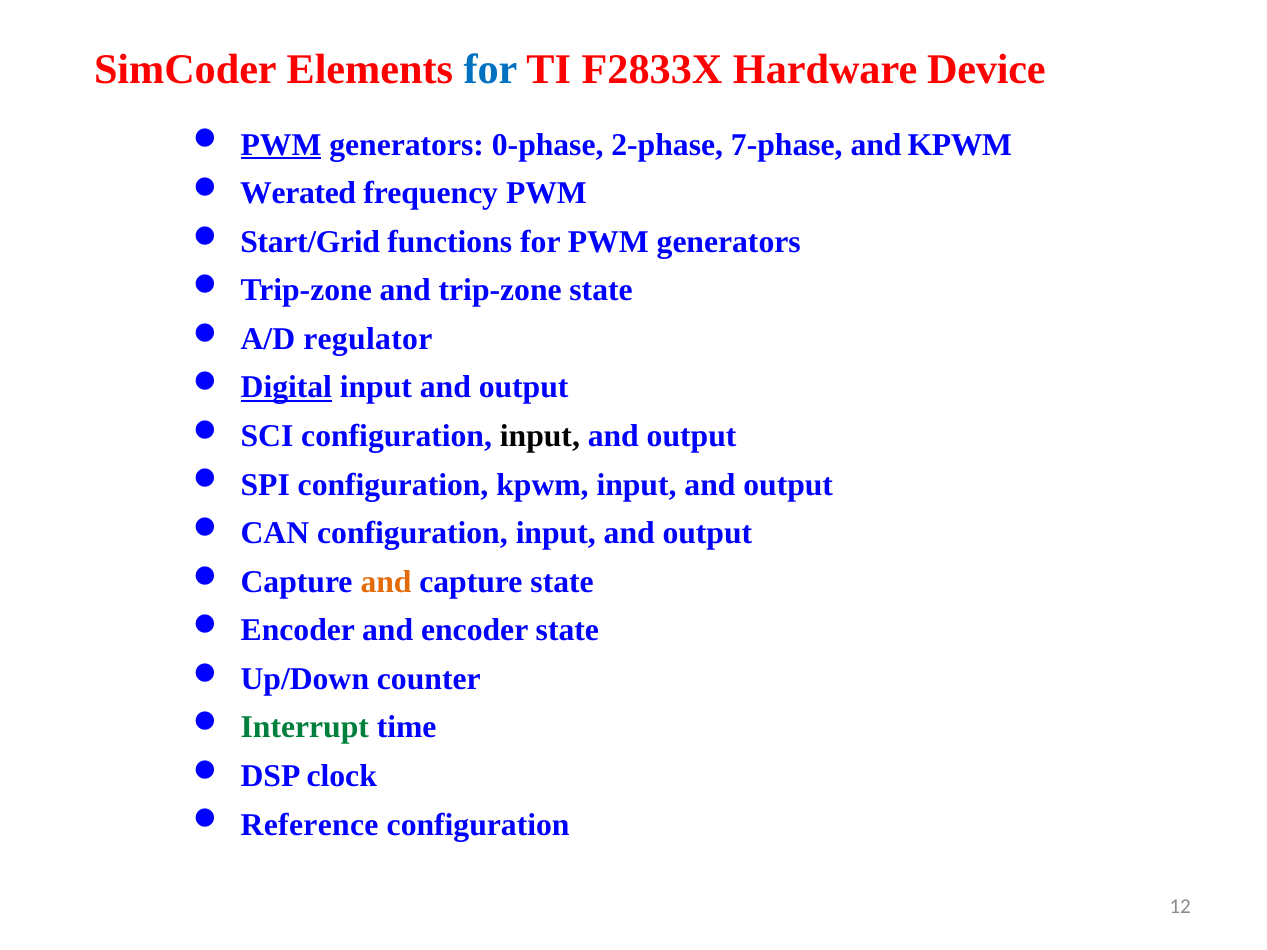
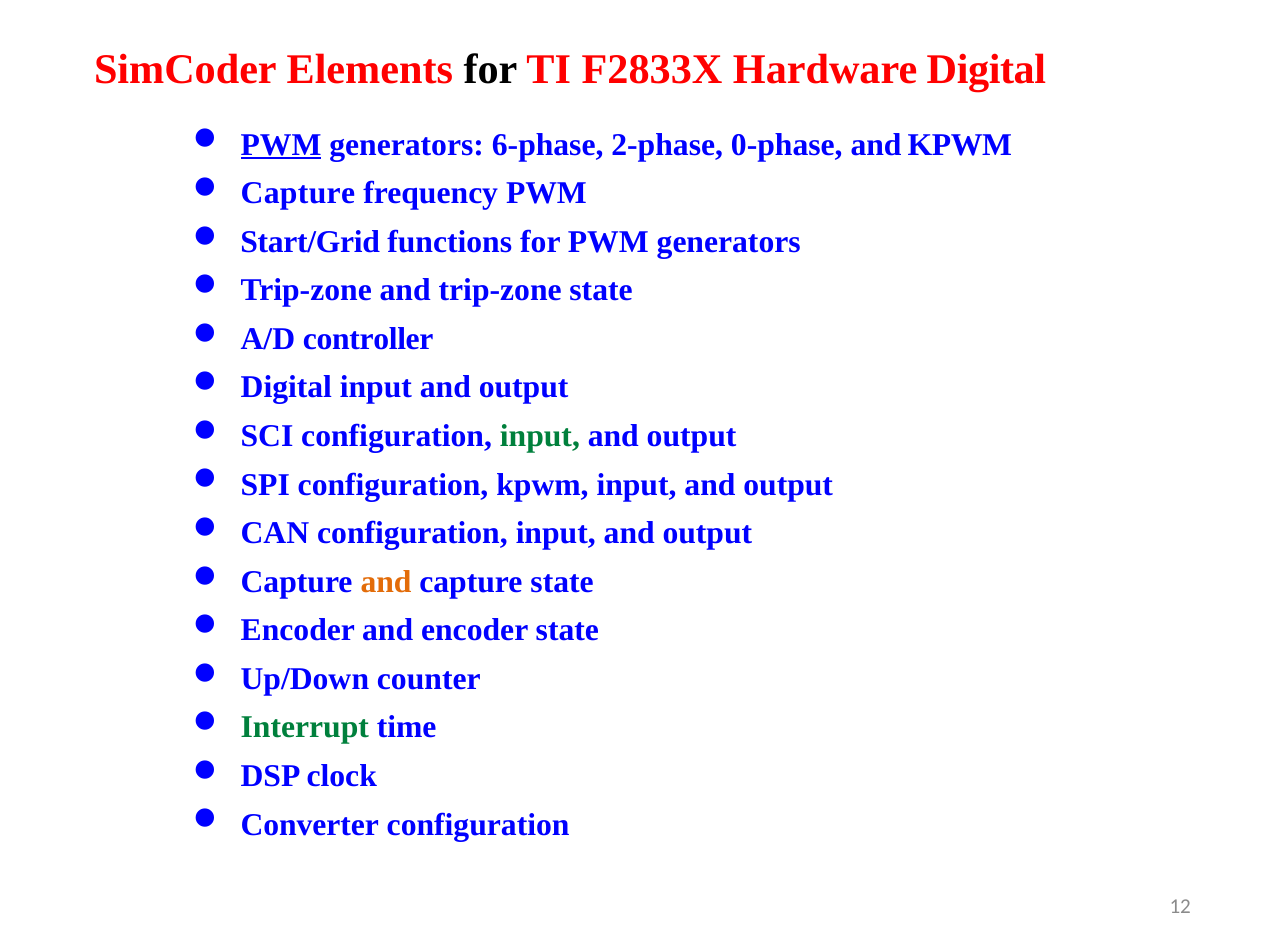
for colour: blue -> black (490, 70)
Hardware Device: Device -> Digital (986, 70)
0-phase: 0-phase -> 6-phase (548, 145)
7-phase: 7-phase -> 0-phase (787, 145)
Werated: Werated -> Capture (298, 193)
regulator: regulator -> controller (368, 339)
Digital underline: present -> none (286, 388)
input colour: black -> green (540, 436)
Reference: Reference -> Converter (310, 825)
